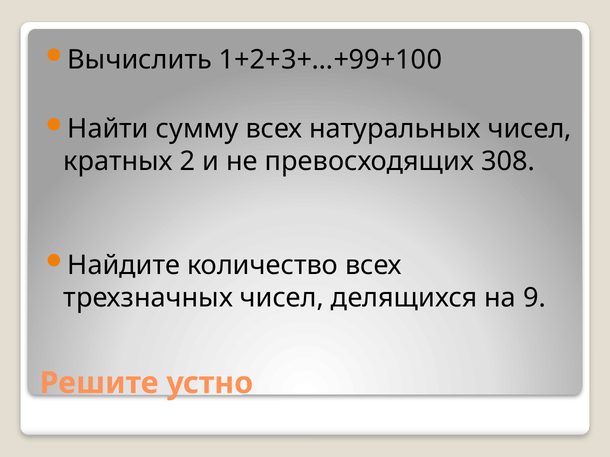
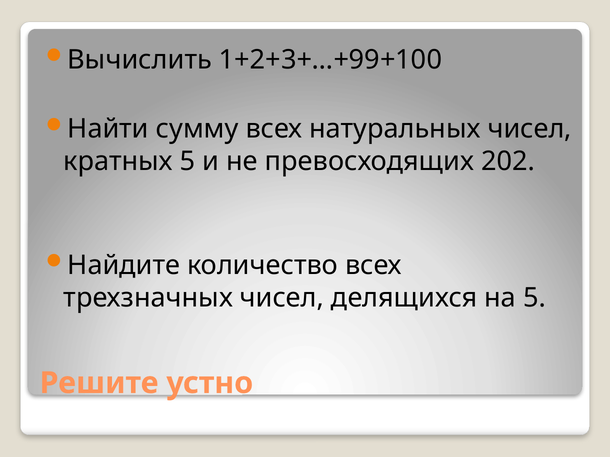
кратных 2: 2 -> 5 (188, 161)
308: 308 -> 202 (508, 161)
на 9: 9 -> 5 (535, 298)
